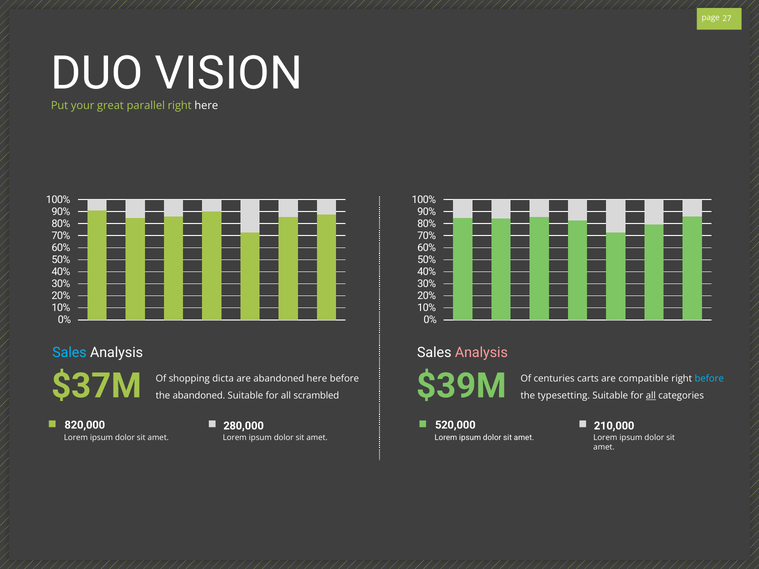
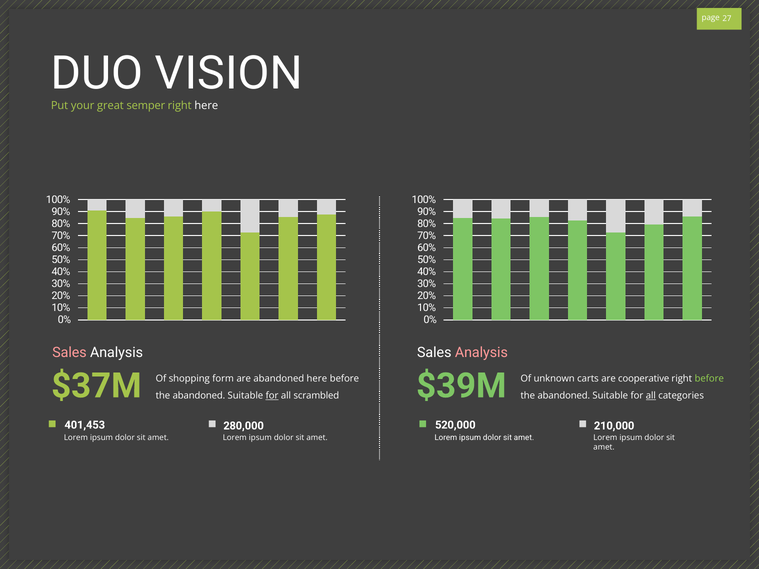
parallel: parallel -> semper (146, 106)
Sales colour: light blue -> pink (69, 353)
dicta: dicta -> form (223, 379)
centuries: centuries -> unknown (554, 379)
compatible: compatible -> cooperative (644, 379)
before colour: light blue -> light green (709, 379)
for underline: none -> present (272, 396)
typesetting: typesetting -> abandoned (564, 396)
820,000: 820,000 -> 401,453 (85, 425)
